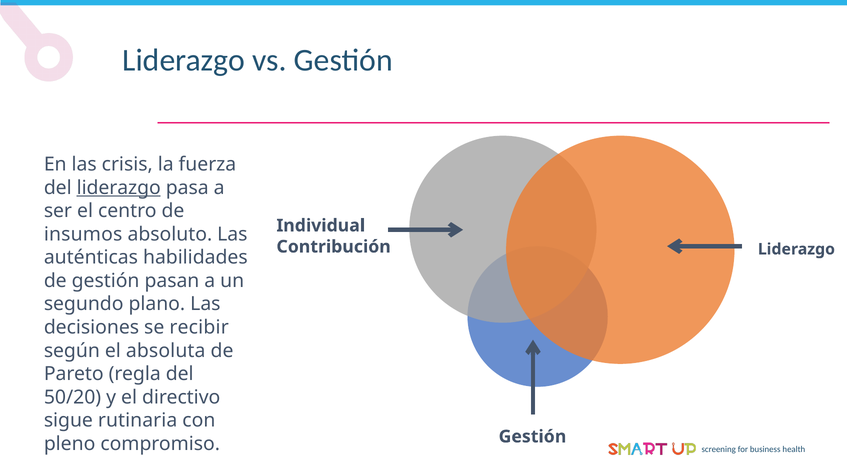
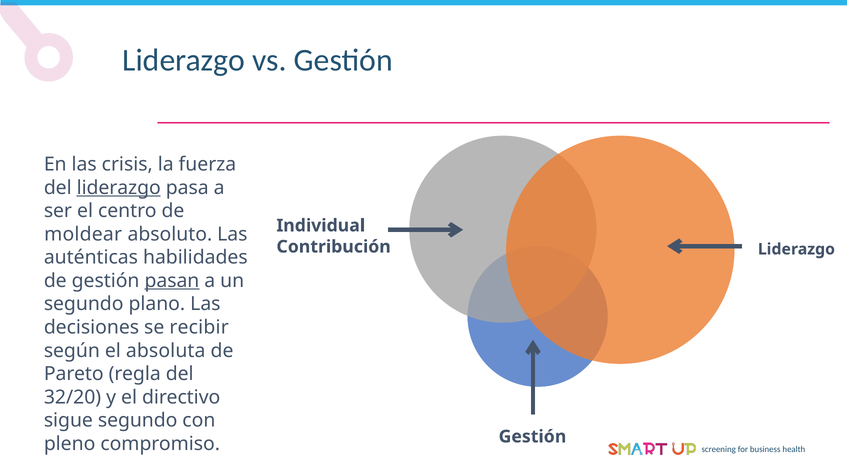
insumos: insumos -> moldear (83, 235)
pasan underline: none -> present (172, 281)
50/20: 50/20 -> 32/20 (73, 398)
sigue rutinaria: rutinaria -> segundo (138, 421)
